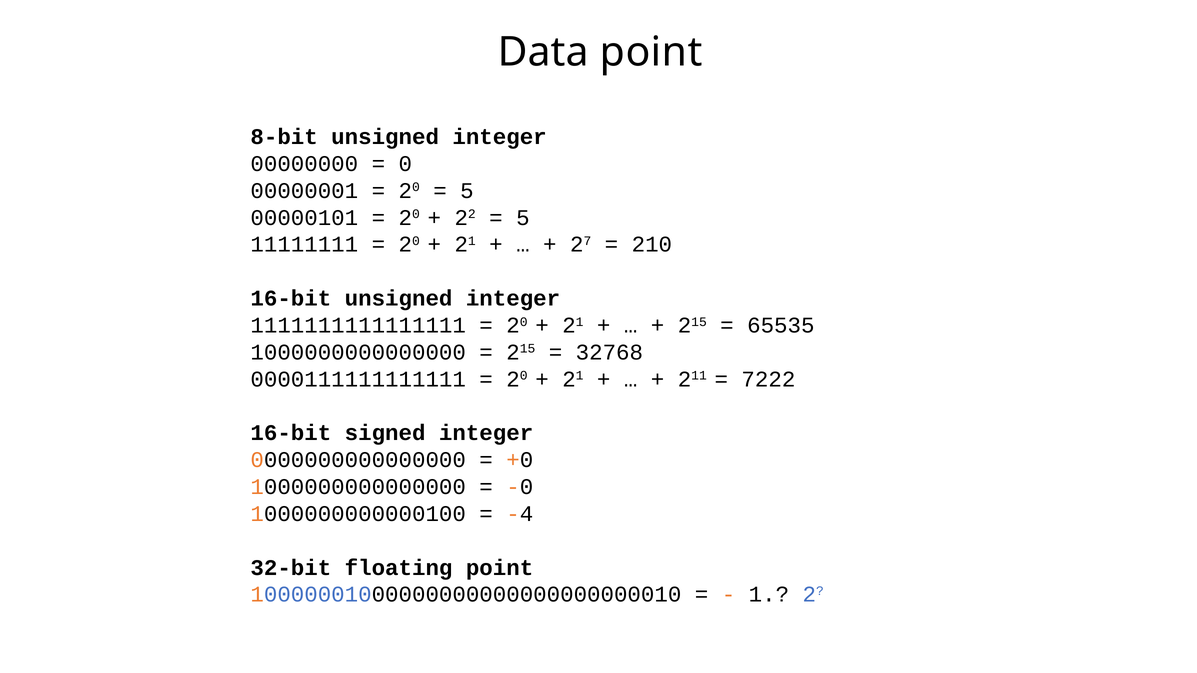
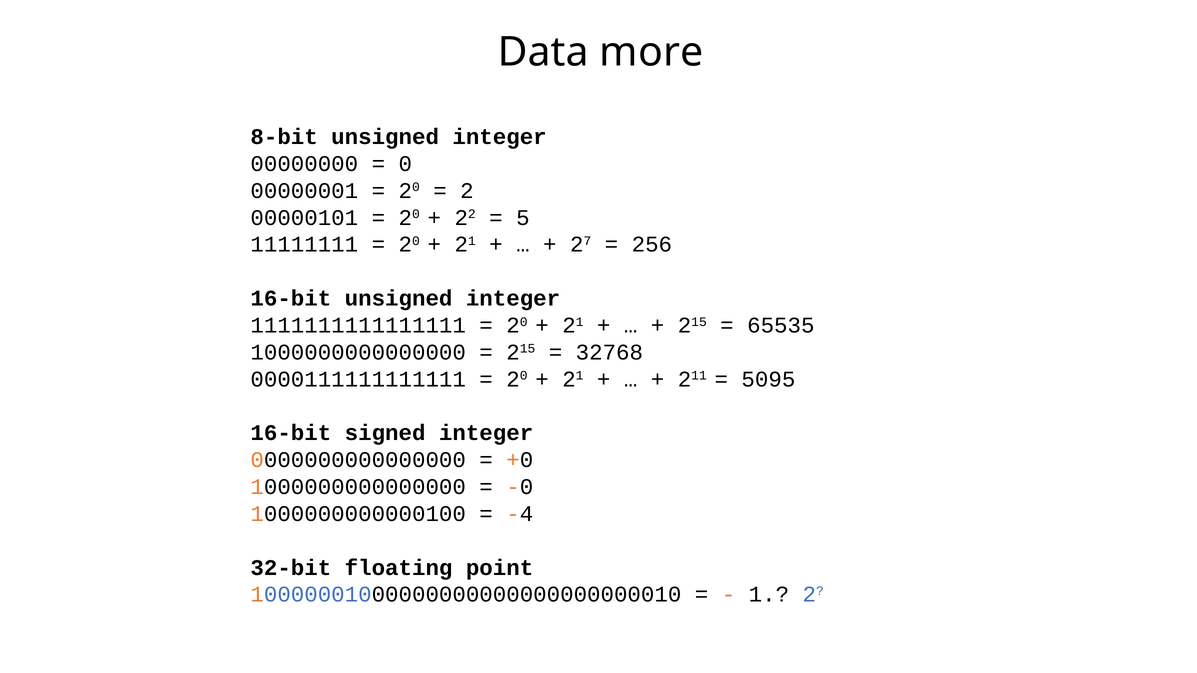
Data point: point -> more (651, 52)
5: 5 -> 2 (467, 191)
210: 210 -> 256 (652, 245)
7222: 7222 -> 5095 (768, 379)
